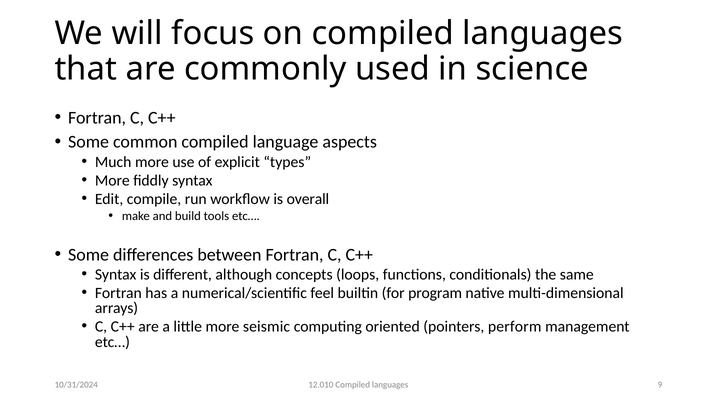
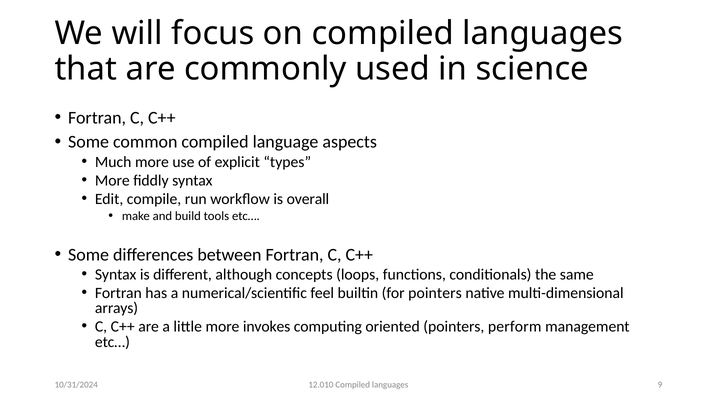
for program: program -> pointers (435, 293)
seismic: seismic -> invokes (267, 327)
